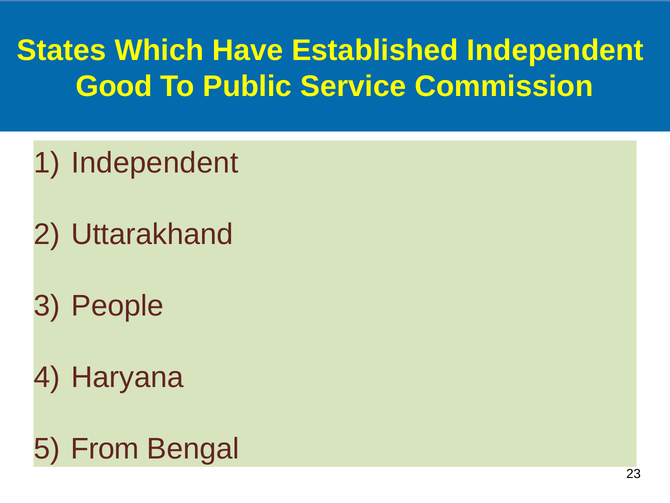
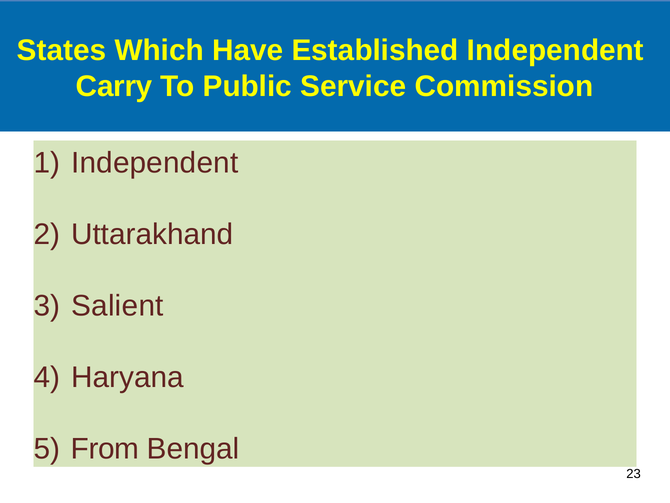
Good: Good -> Carry (114, 86)
People: People -> Salient (117, 305)
